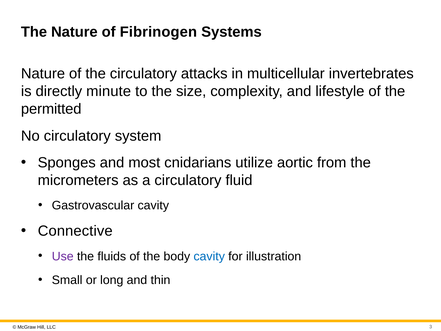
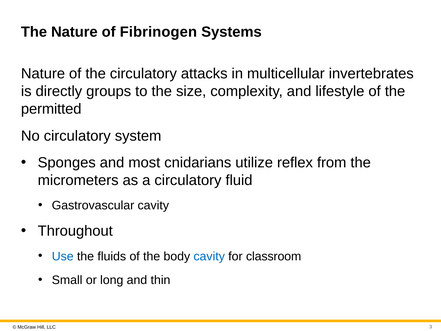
minute: minute -> groups (109, 91)
aortic: aortic -> reflex (295, 163)
Connective: Connective -> Throughout (75, 231)
Use colour: purple -> blue (63, 256)
illustration: illustration -> classroom (274, 256)
